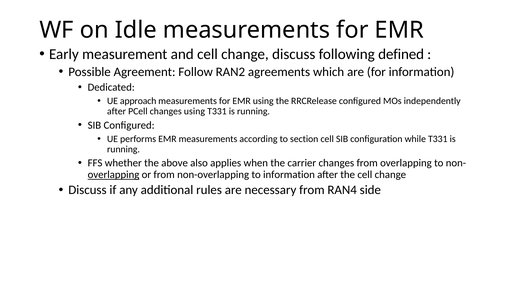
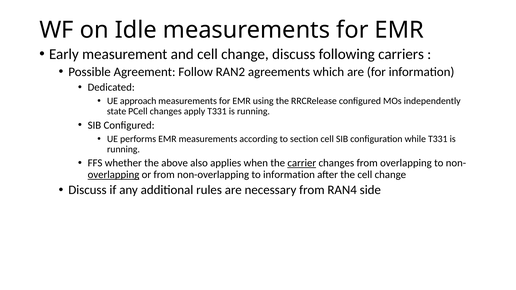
defined: defined -> carriers (401, 54)
after: after -> state (117, 112)
changes using: using -> apply (194, 112)
carrier underline: none -> present (302, 163)
